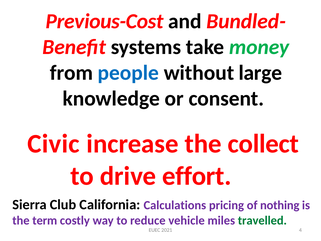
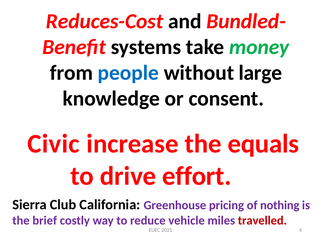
Previous-Cost: Previous-Cost -> Reduces-Cost (104, 21)
collect: collect -> equals (263, 144)
Calculations: Calculations -> Greenhouse (175, 205)
term: term -> brief (45, 220)
travelled colour: green -> red (262, 220)
